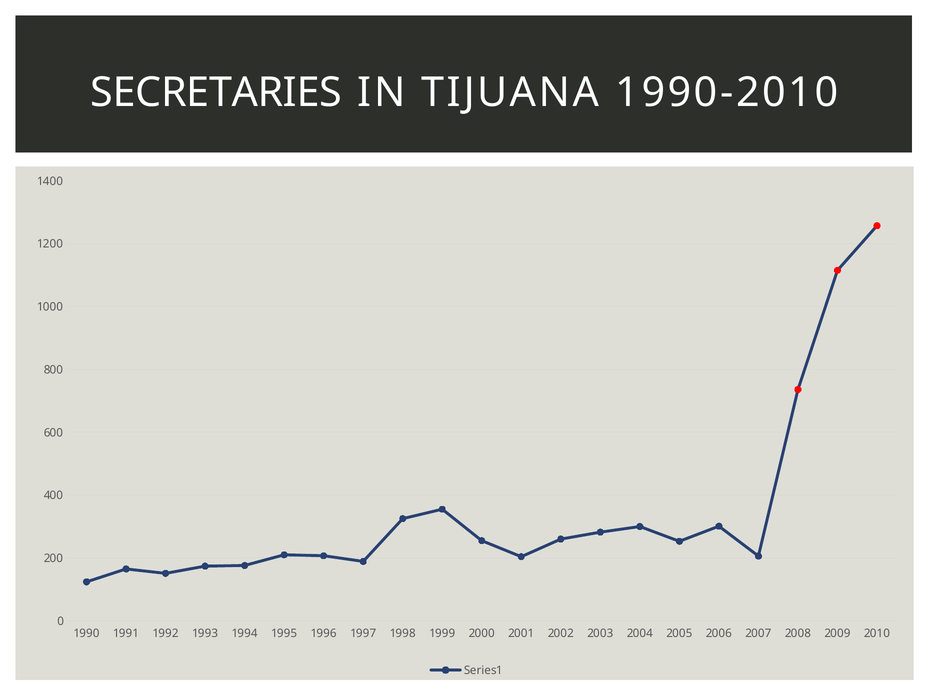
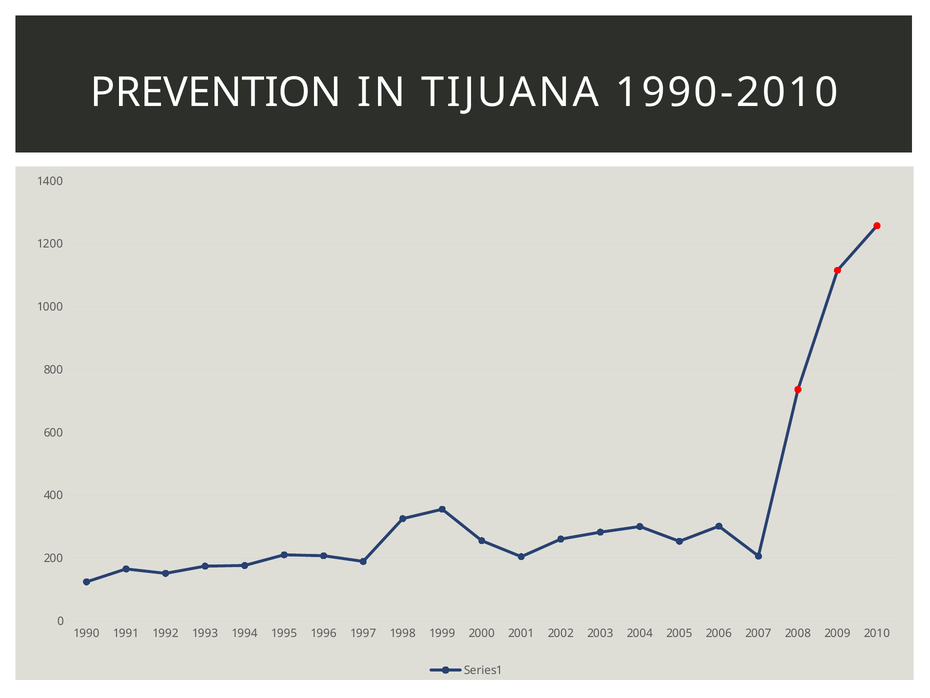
SECRETARIES: SECRETARIES -> PREVENTION (216, 93)
